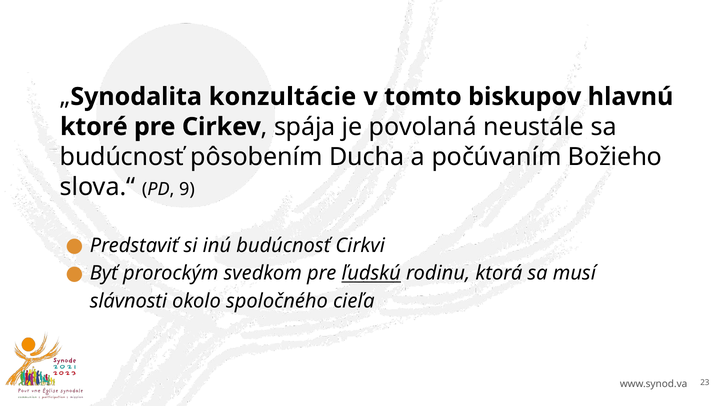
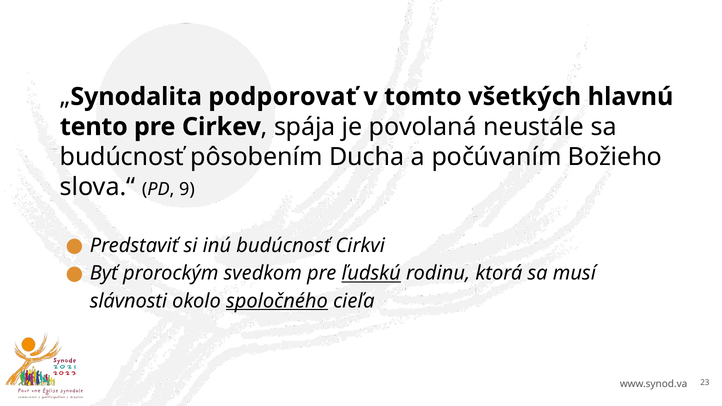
konzultácie: konzultácie -> podporovať (282, 97)
biskupov: biskupov -> všetkých (525, 97)
ktoré: ktoré -> tento (94, 127)
spoločného underline: none -> present (277, 301)
